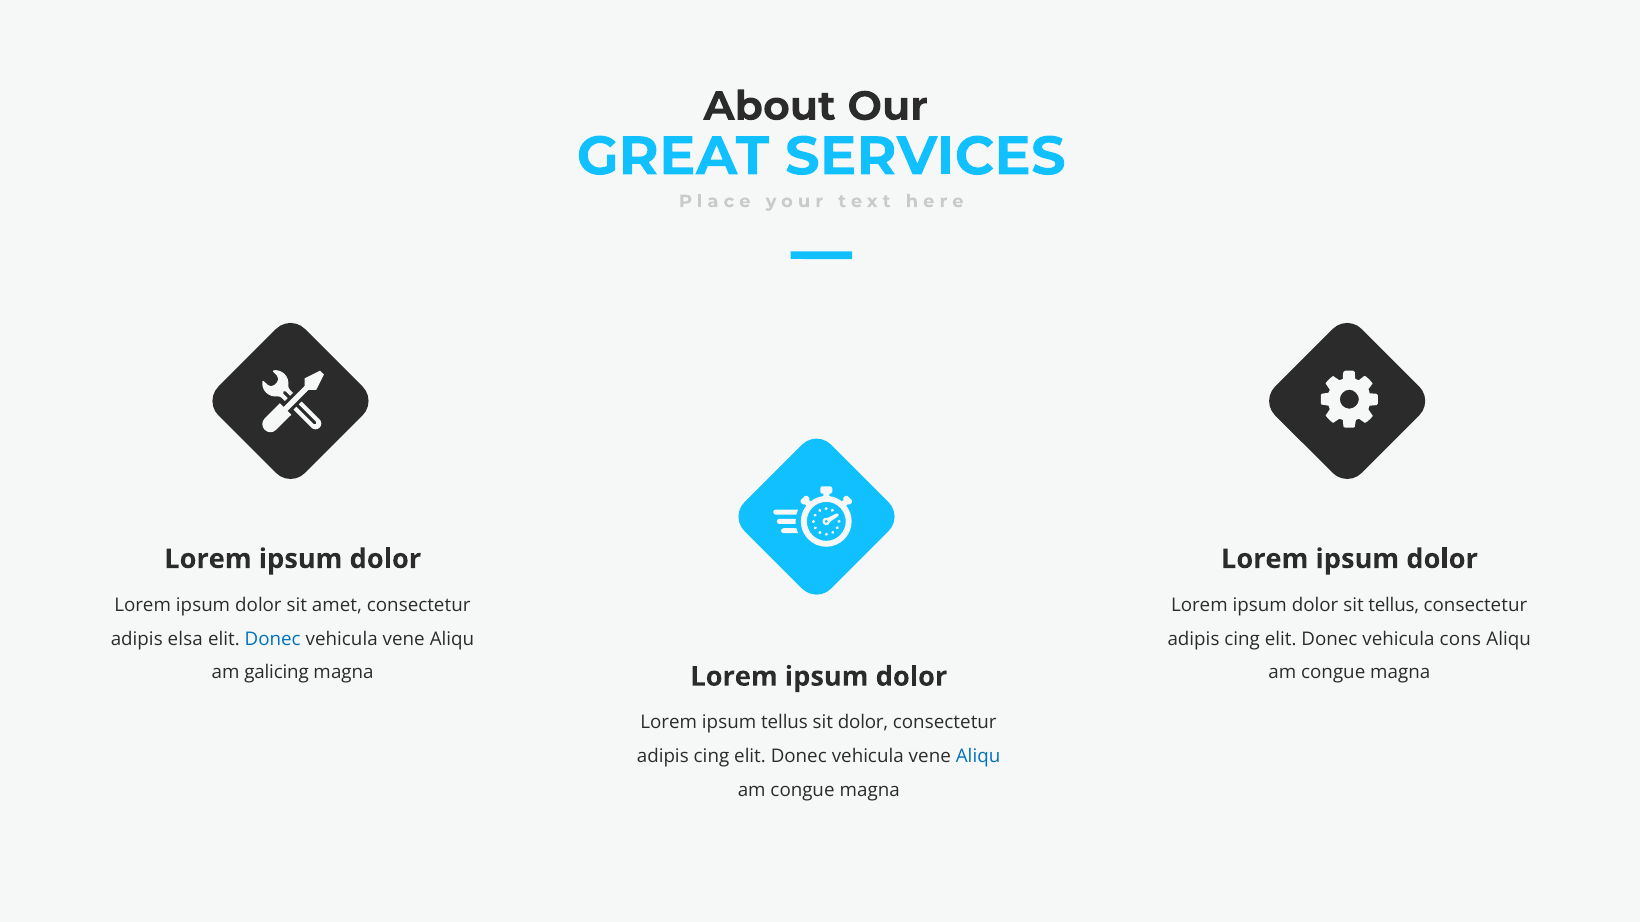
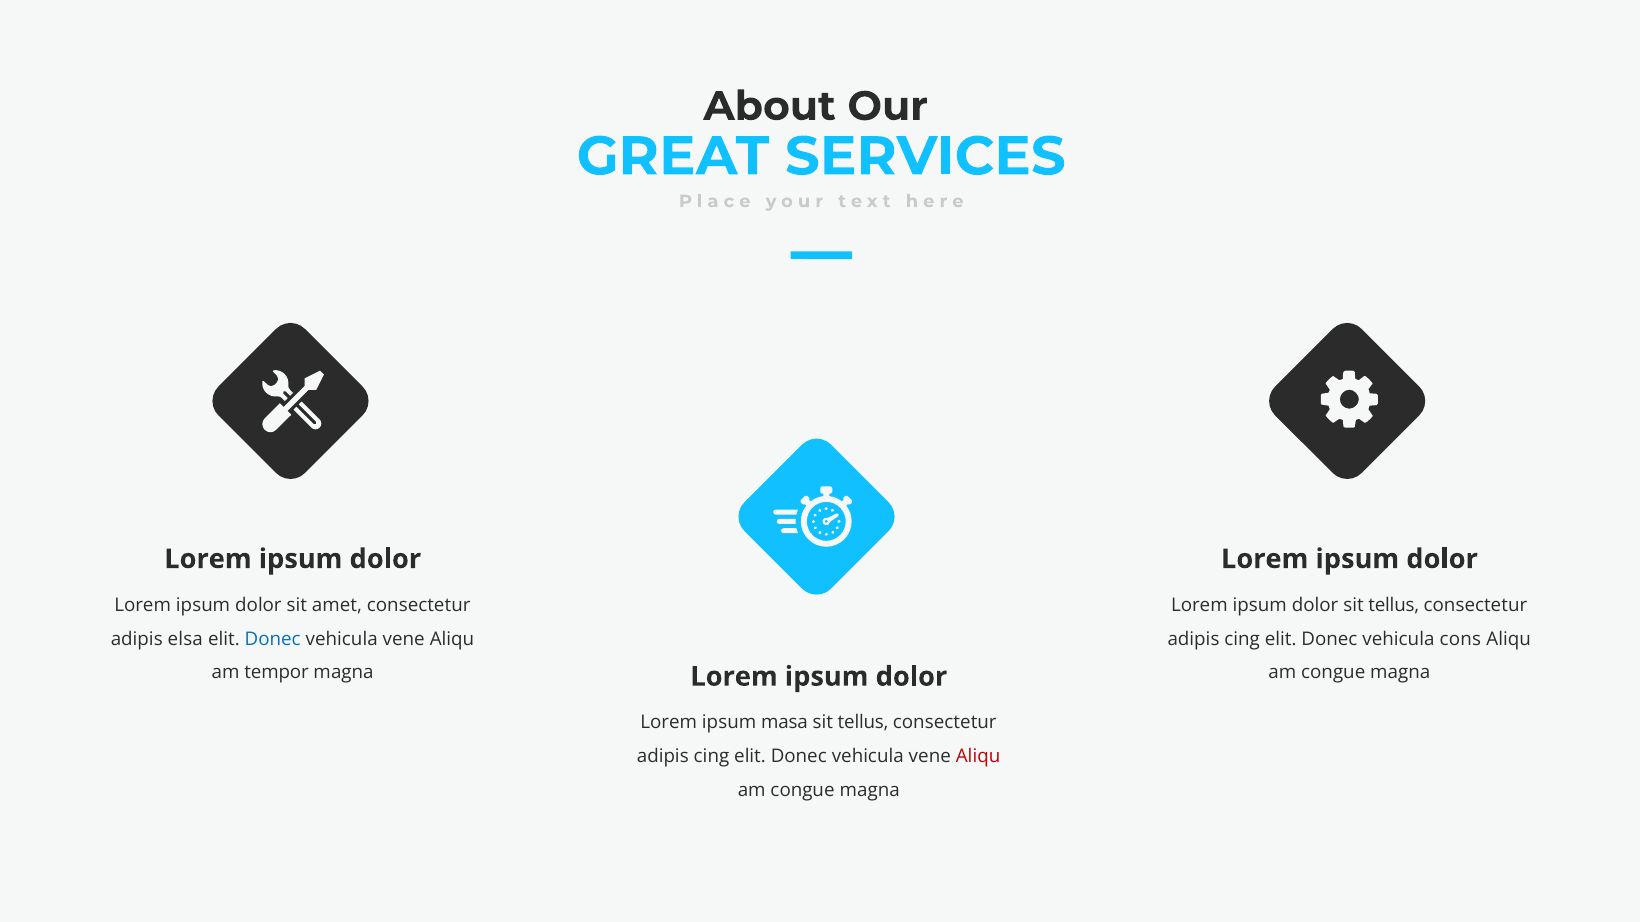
galicing: galicing -> tempor (277, 673)
ipsum tellus: tellus -> masa (785, 723)
dolor: dolor -> tellus (863, 723)
Aliqu colour: blue -> red (978, 757)
